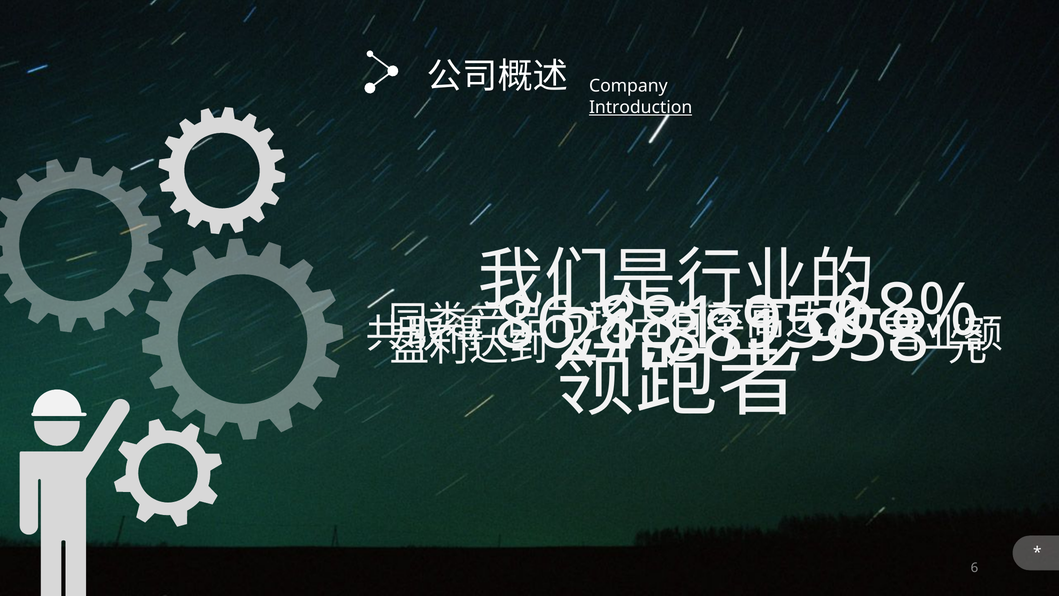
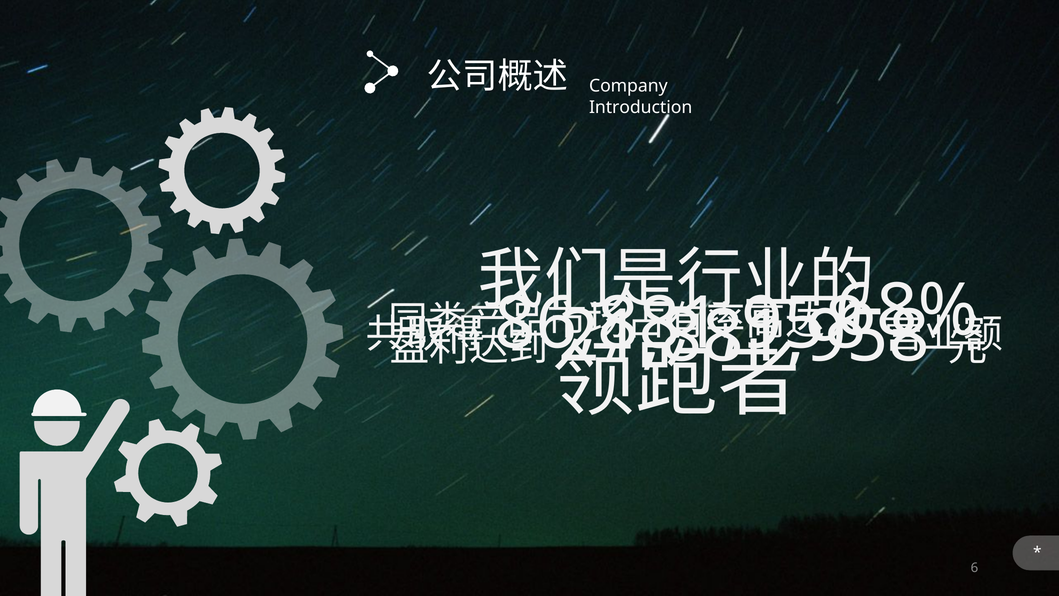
Introduction underline: present -> none (641, 107)
